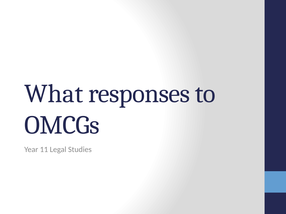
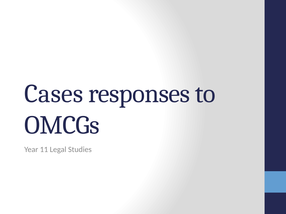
What: What -> Cases (54, 94)
